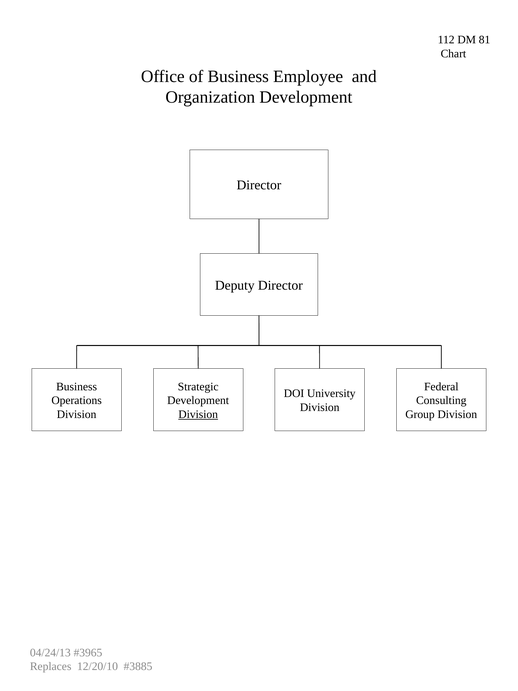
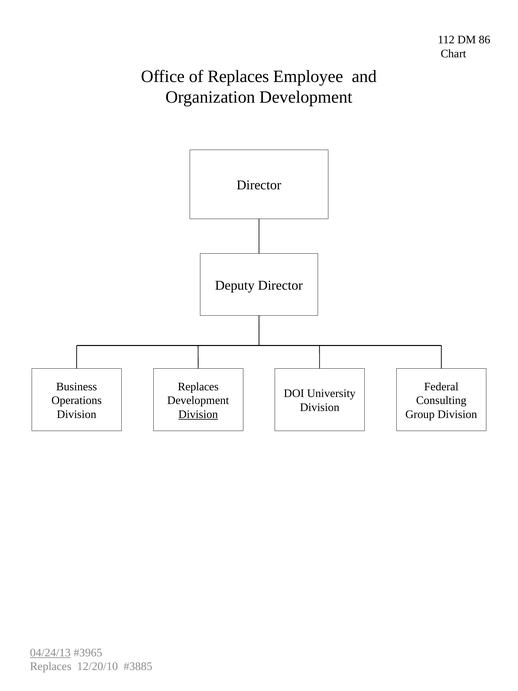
81: 81 -> 86 (485, 40)
of Business: Business -> Replaces (238, 76)
Strategic: Strategic -> Replaces (198, 386)
04/24/13 underline: none -> present (50, 652)
